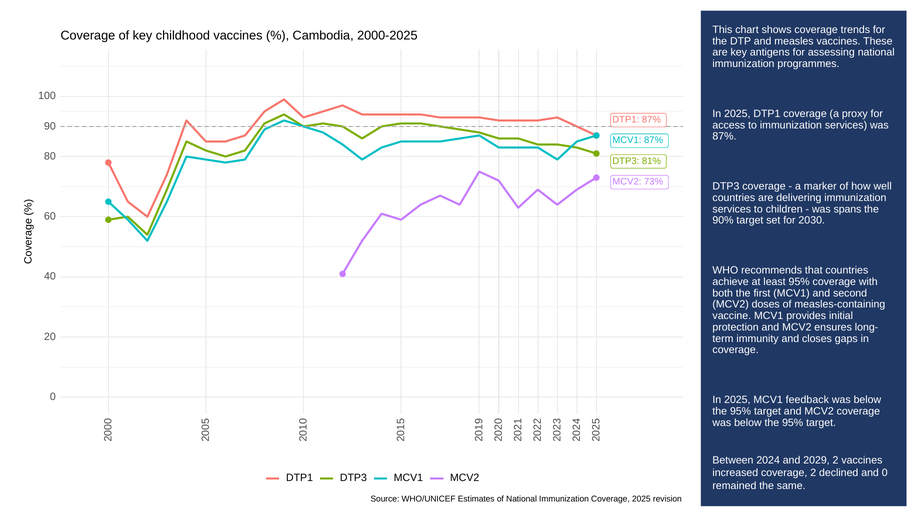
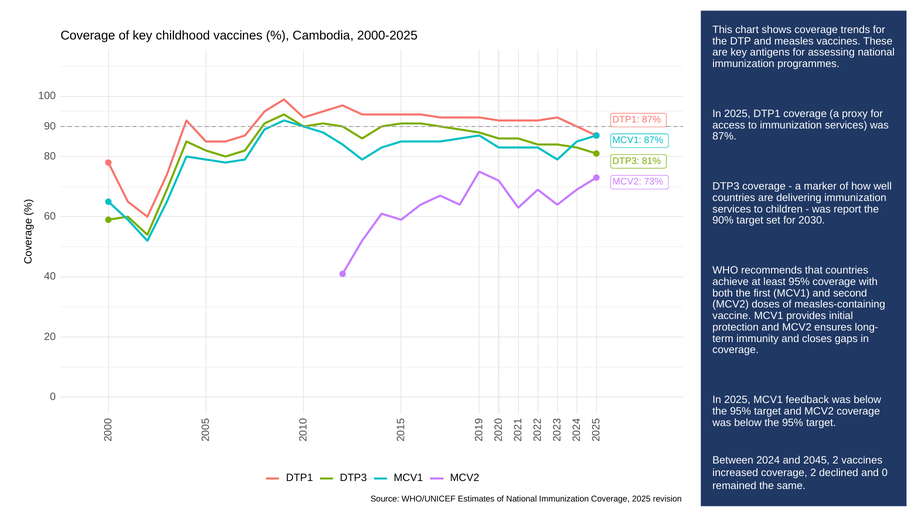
spans: spans -> report (847, 209)
2029: 2029 -> 2045 (816, 460)
